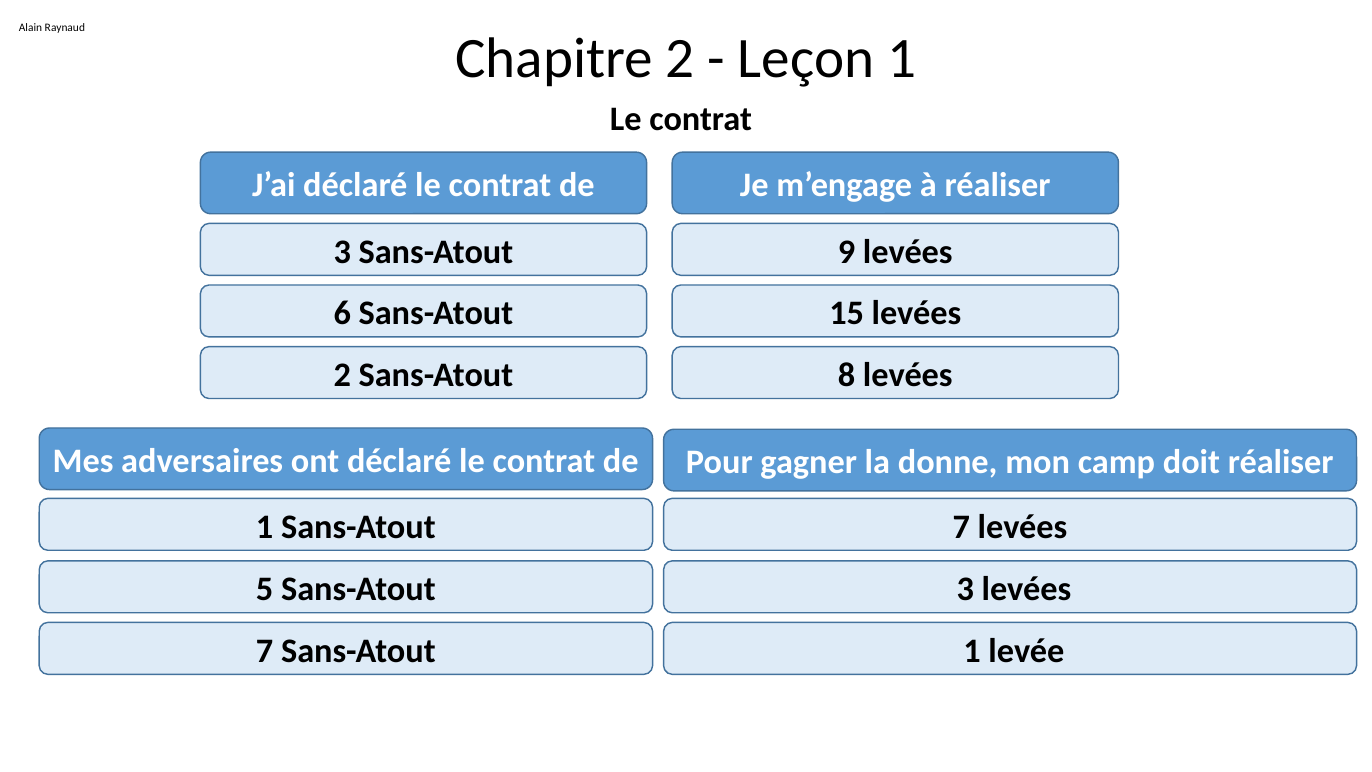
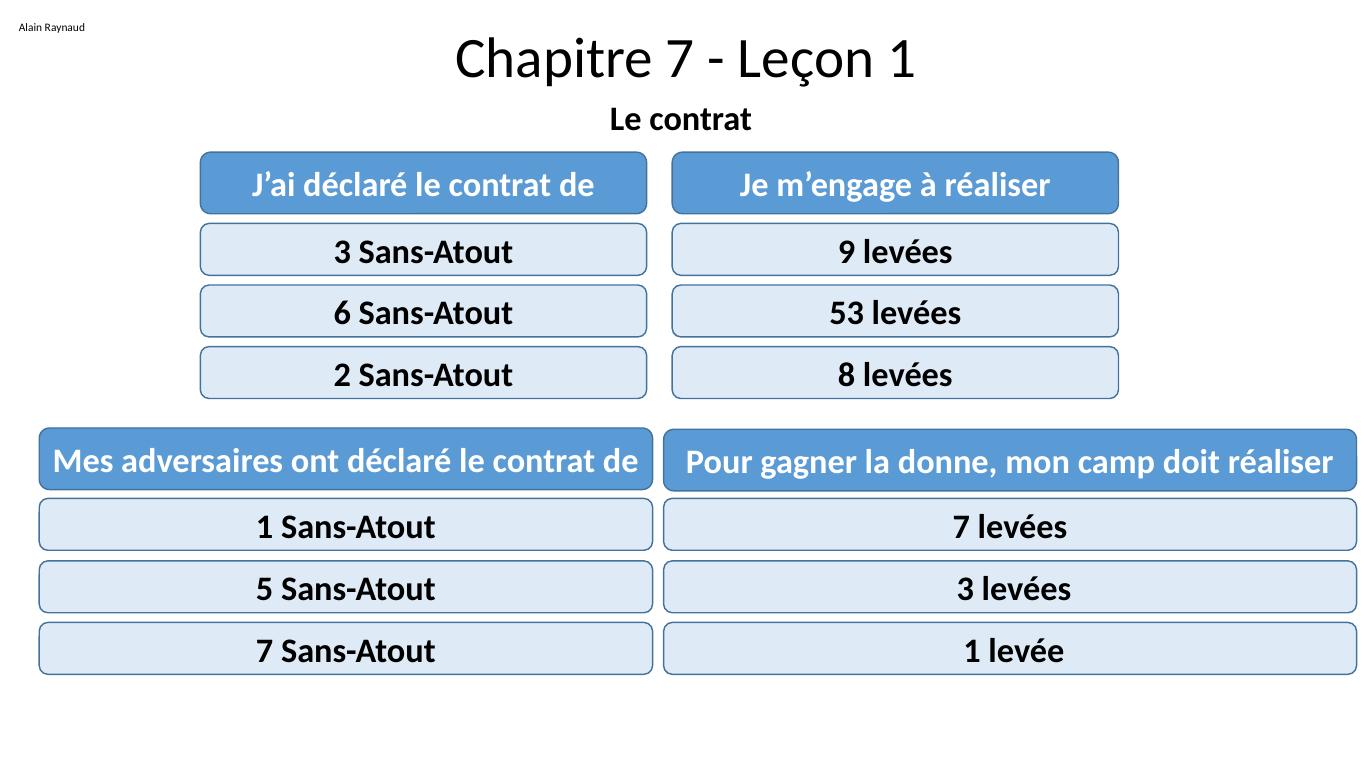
Chapitre 2: 2 -> 7 (680, 59)
15: 15 -> 53 (847, 313)
